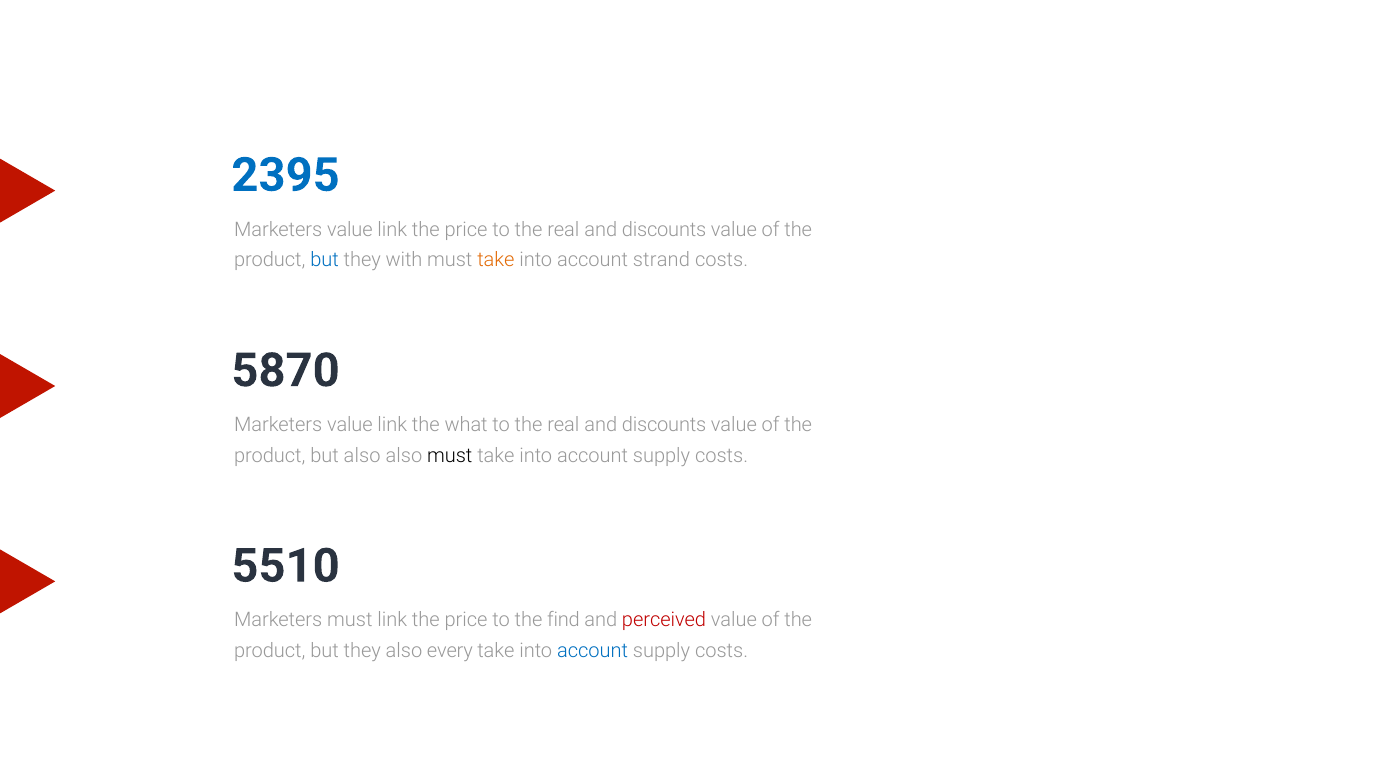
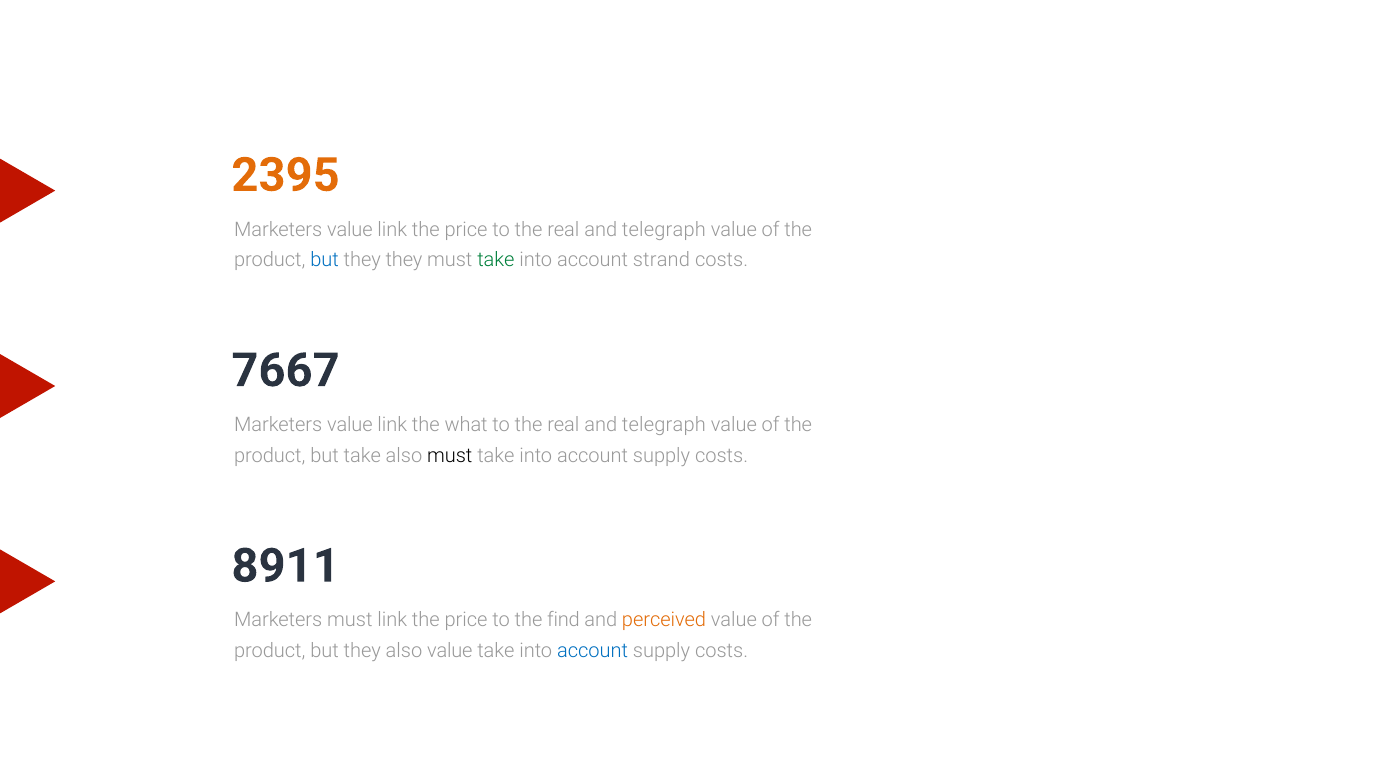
2395 colour: blue -> orange (286, 175)
discounts: discounts -> telegraph (664, 230)
they with: with -> they (404, 260)
take colour: orange -> green (496, 260)
5870: 5870 -> 7667 (286, 371)
discounts: discounts -> telegraph (664, 425)
but also: also -> take (362, 456)
5510: 5510 -> 8911 (286, 566)
perceived colour: red -> orange (664, 621)
also every: every -> value (450, 651)
